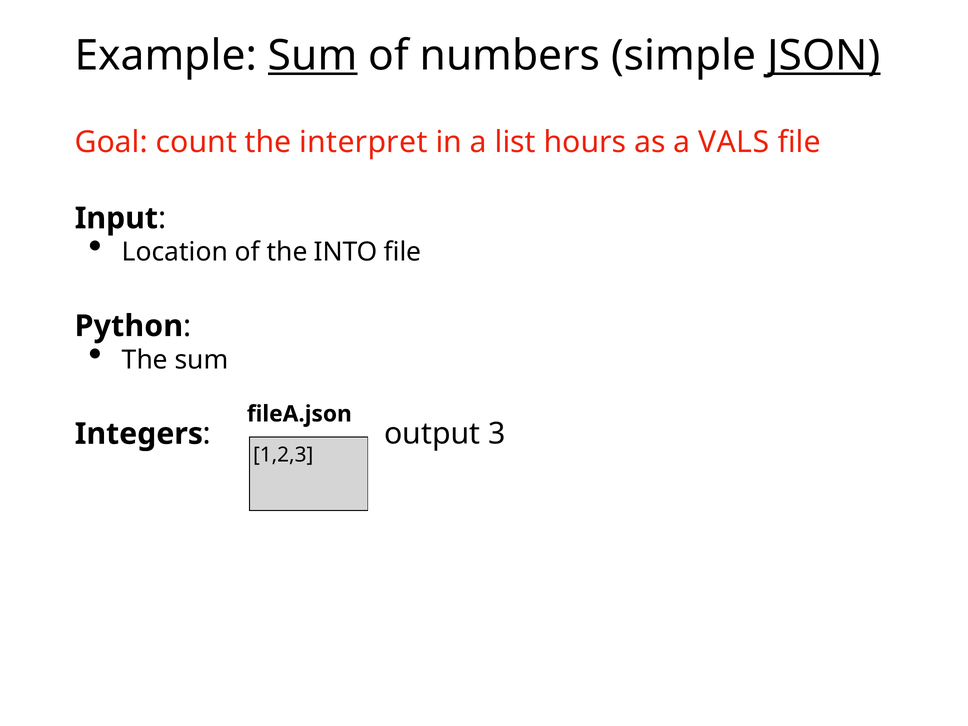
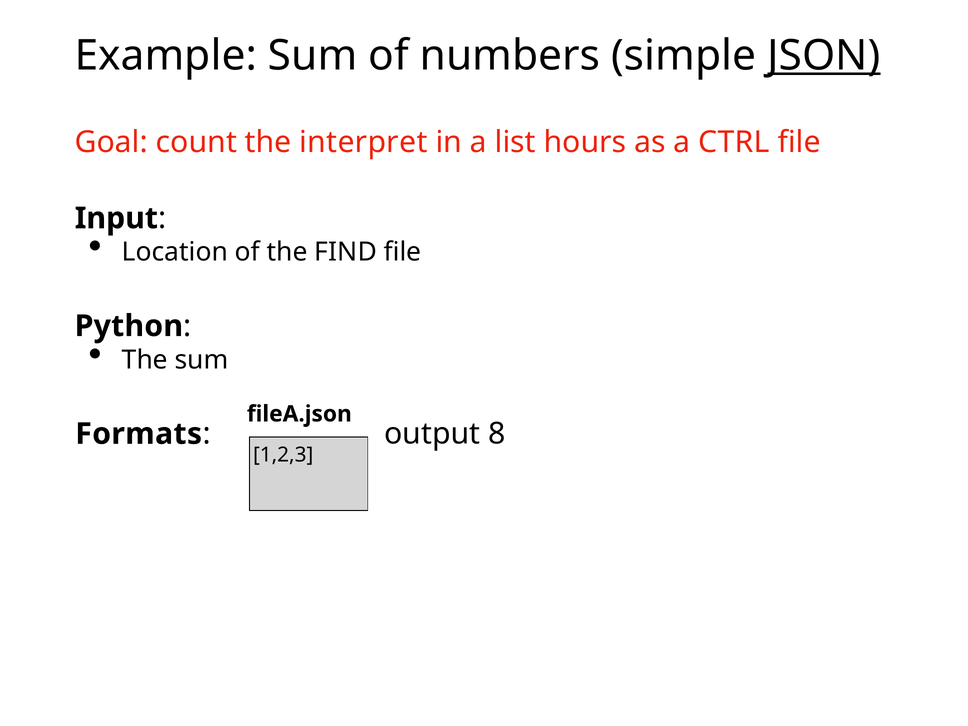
Sum underline: present -> none (313, 55)
VALS: VALS -> CTRL (734, 142)
INTO: INTO -> FIND (346, 252)
Integers: Integers -> Formats (139, 434)
3: 3 -> 8 (497, 434)
